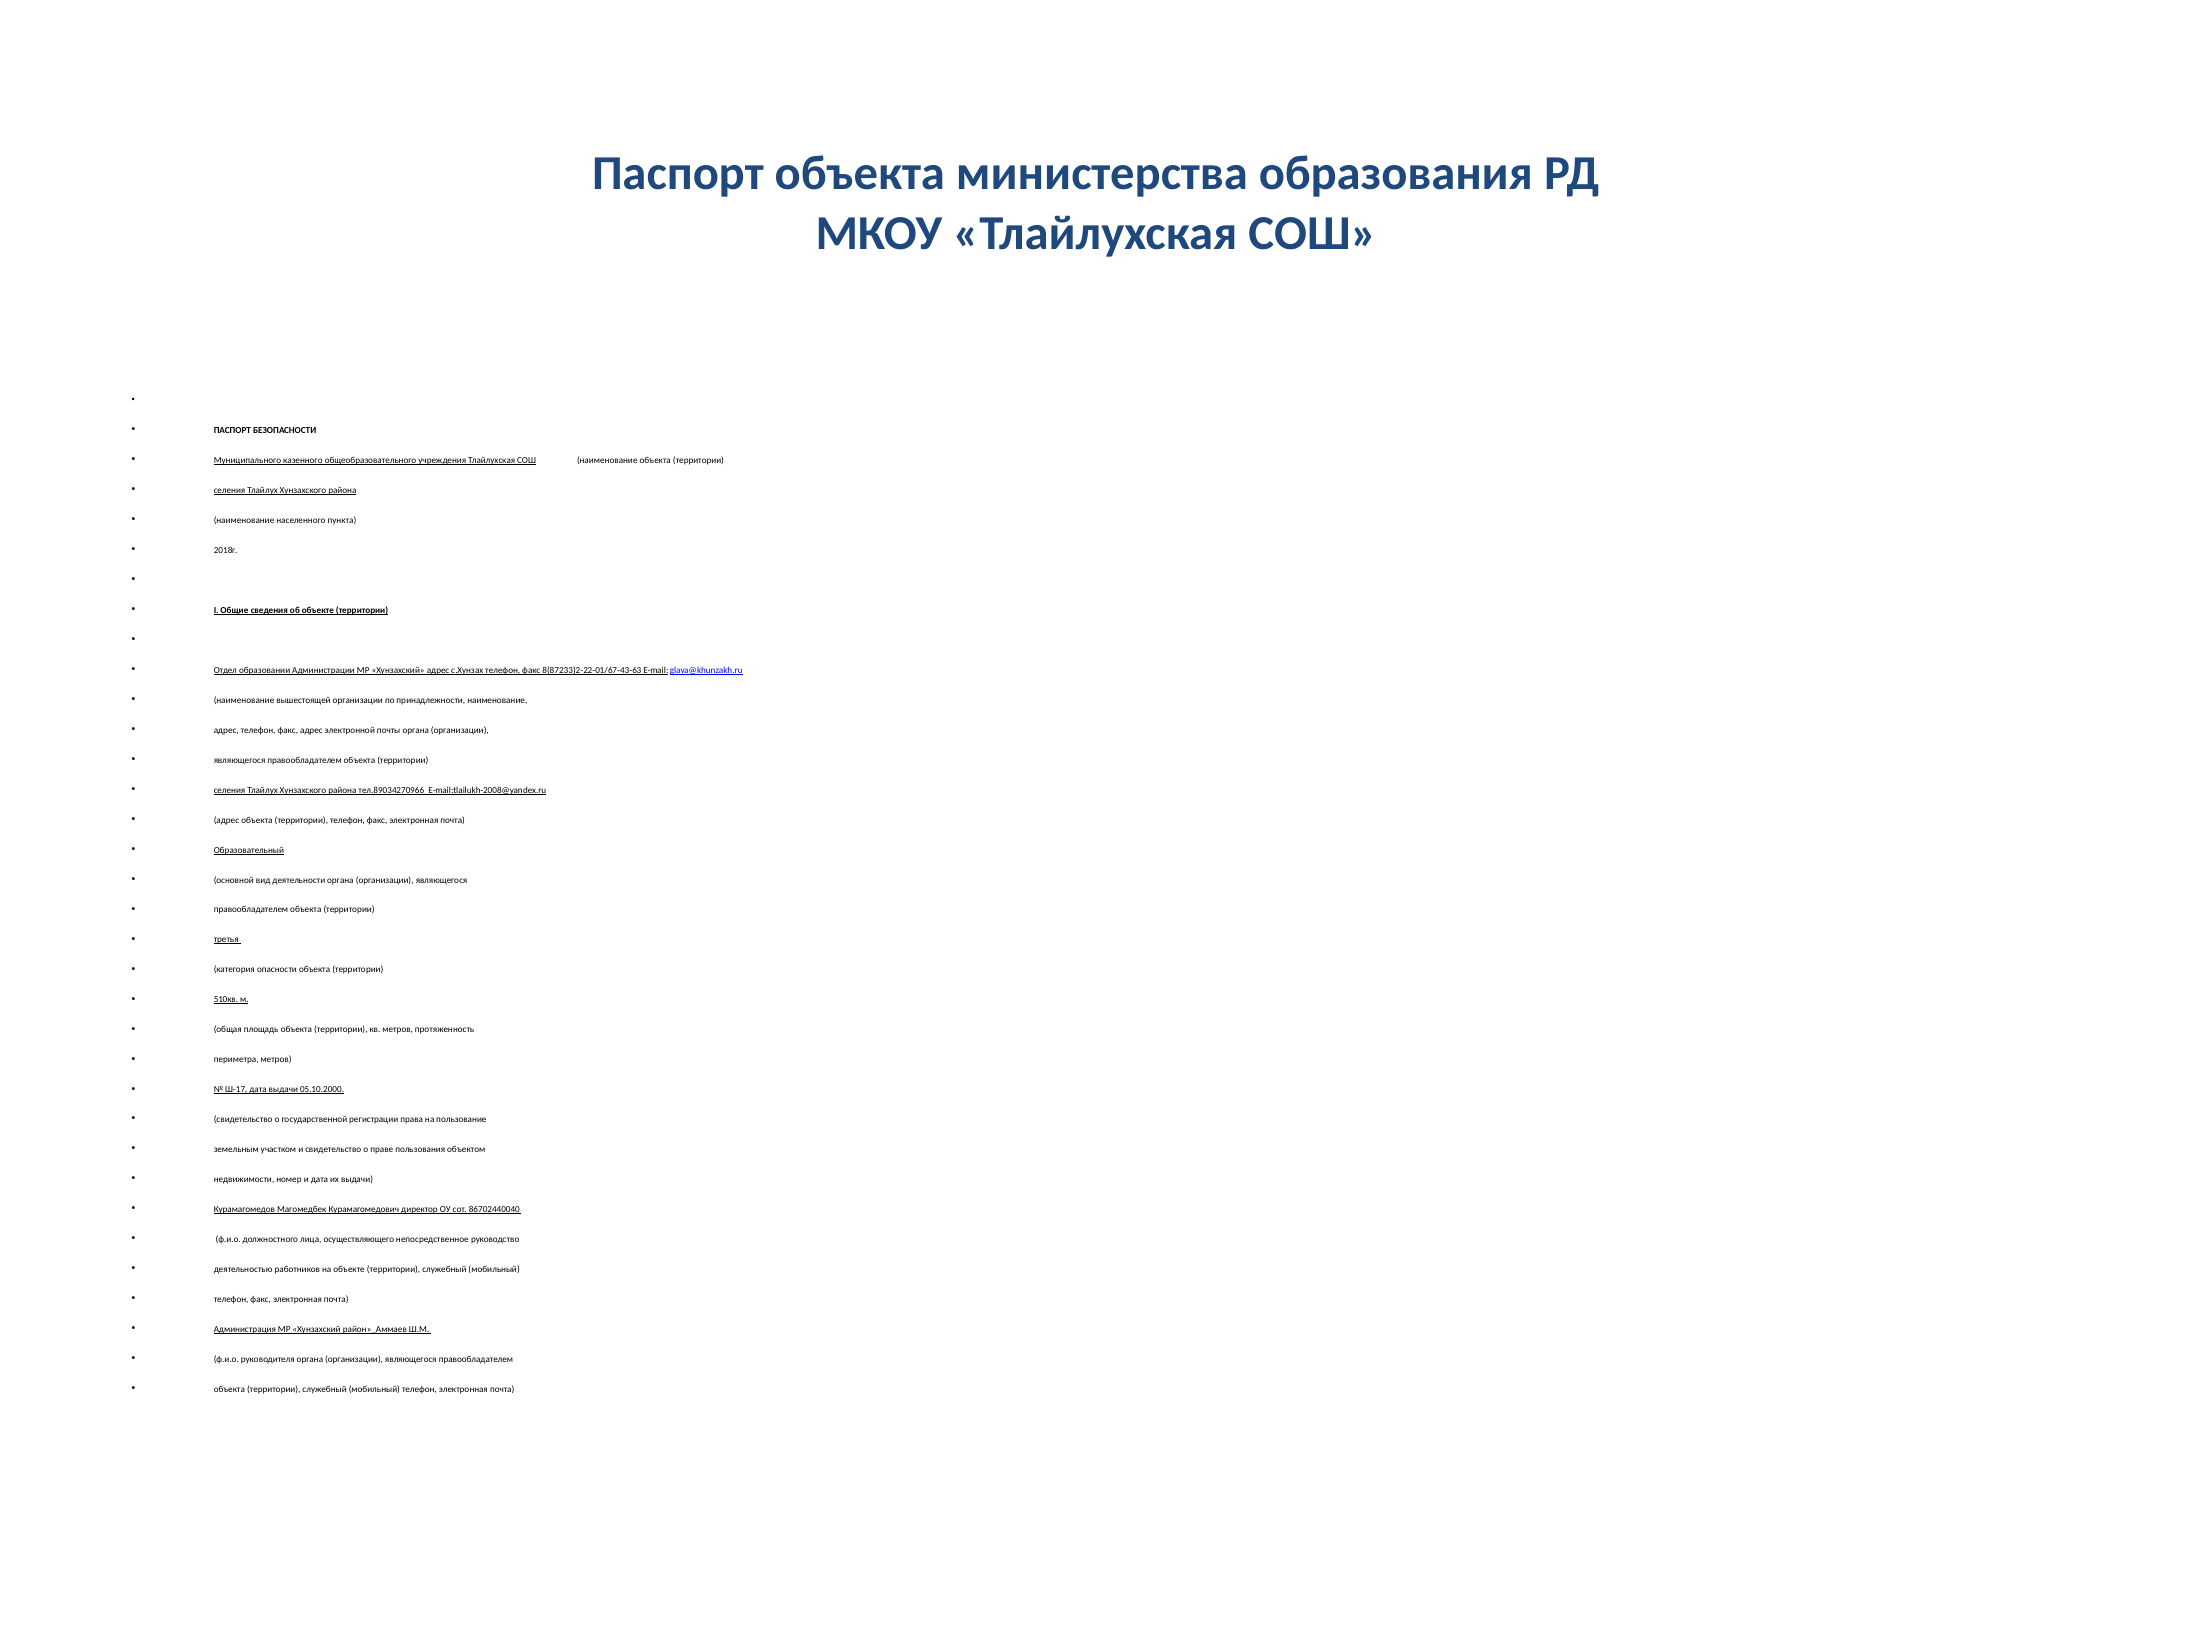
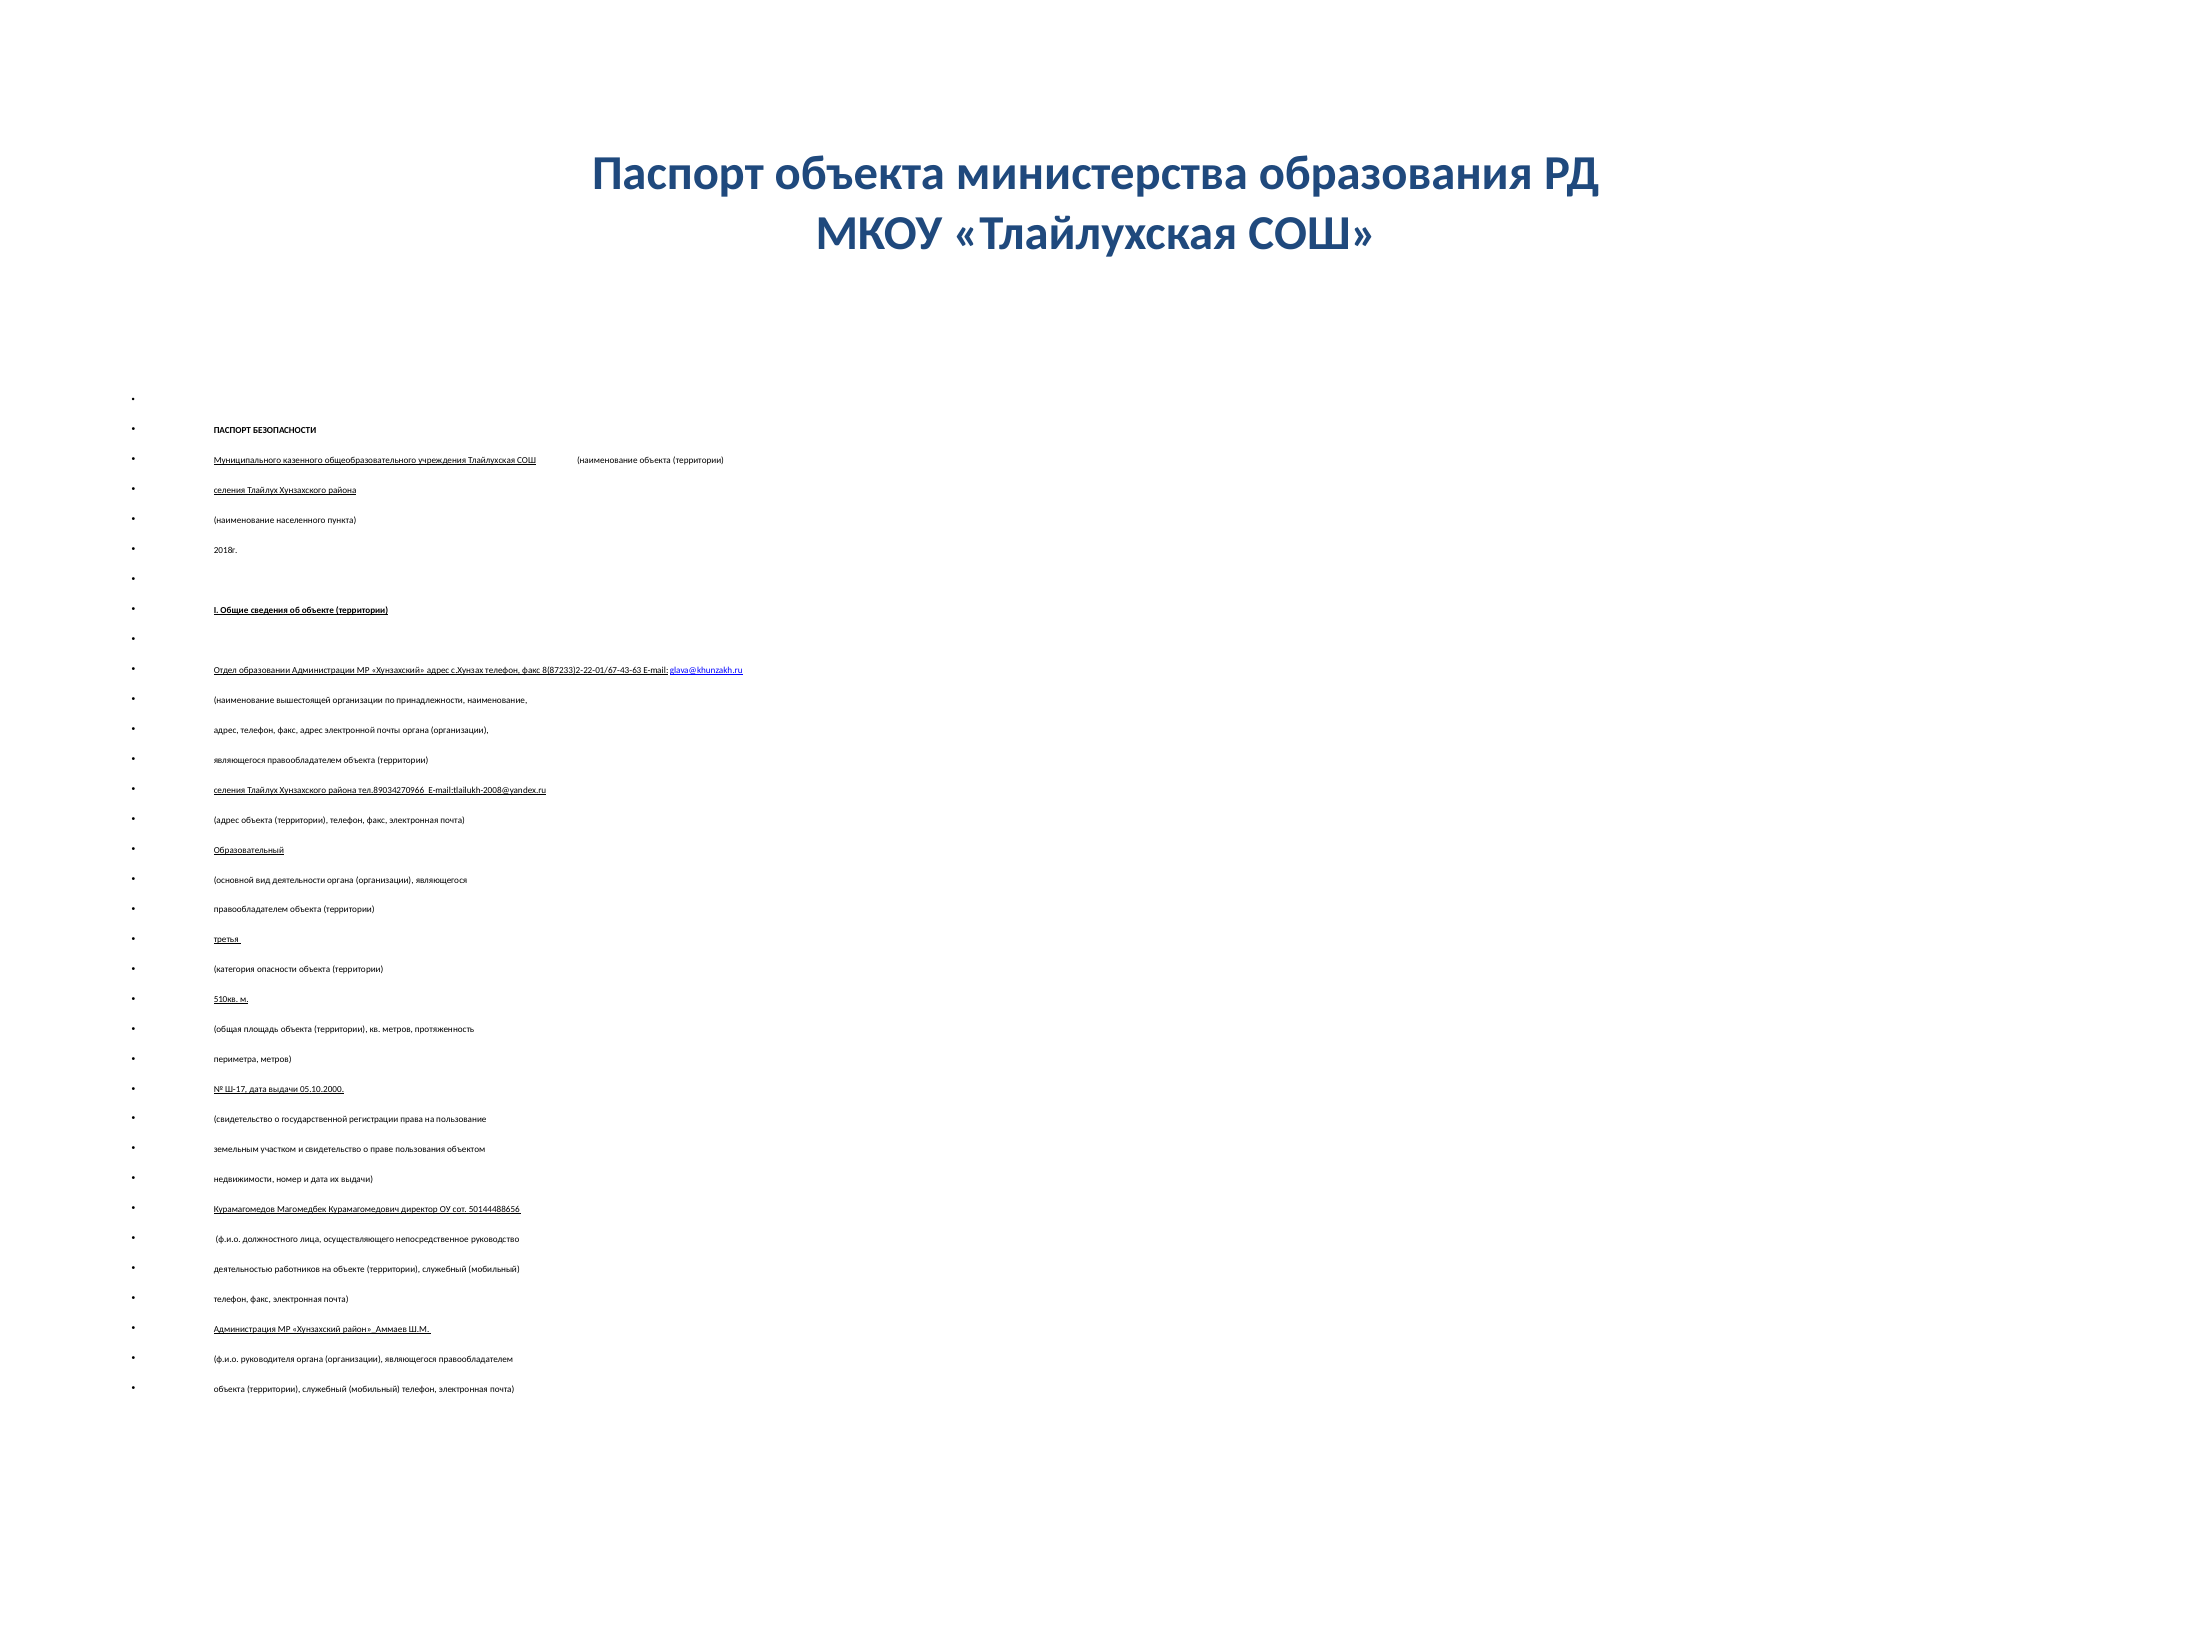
86702440040: 86702440040 -> 50144488656 (494, 1209)
